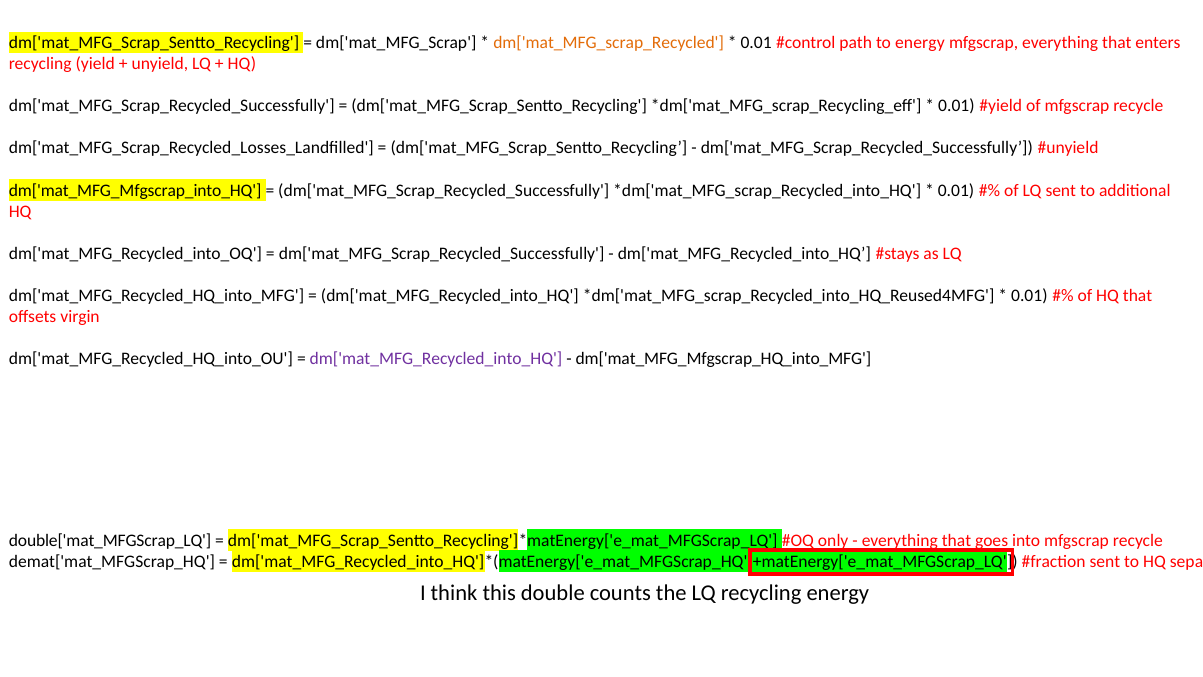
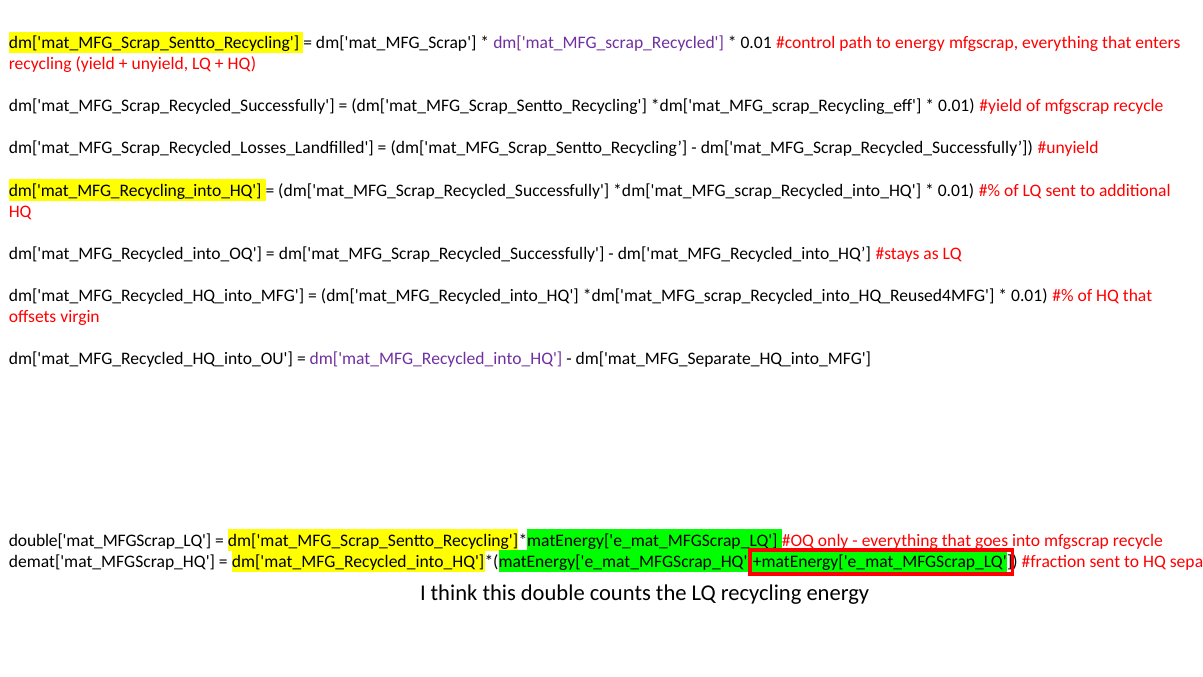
dm['mat_MFG_scrap_Recycled colour: orange -> purple (609, 43)
dm['mat_MFG_Mfgscrap_into_HQ: dm['mat_MFG_Mfgscrap_into_HQ -> dm['mat_MFG_Recycling_into_HQ (135, 190)
dm['mat_MFG_Mfgscrap_HQ_into_MFG: dm['mat_MFG_Mfgscrap_HQ_into_MFG -> dm['mat_MFG_Separate_HQ_into_MFG (723, 359)
